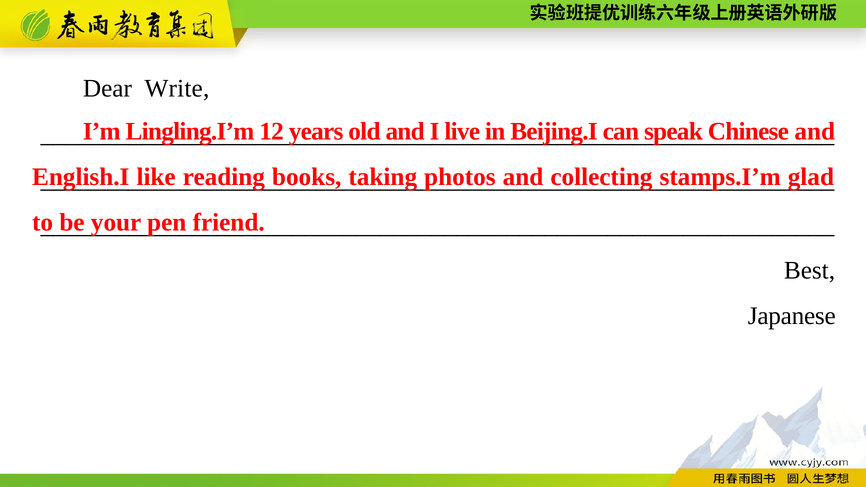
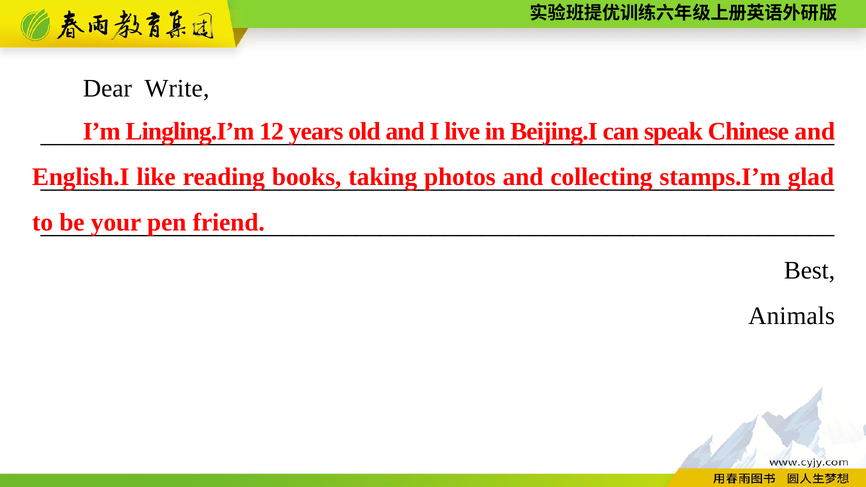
Japanese: Japanese -> Animals (792, 316)
